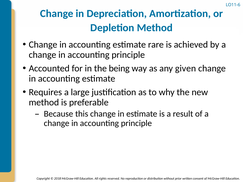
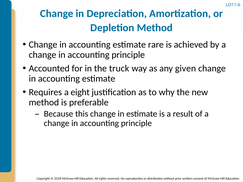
being: being -> truck (119, 68)
large: large -> eight (80, 92)
